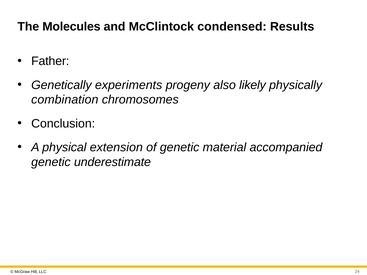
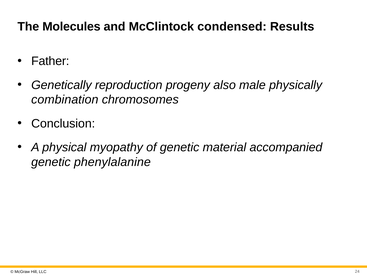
experiments: experiments -> reproduction (129, 85)
likely: likely -> male (252, 85)
extension: extension -> myopathy (116, 148)
underestimate: underestimate -> phenylalanine (112, 162)
